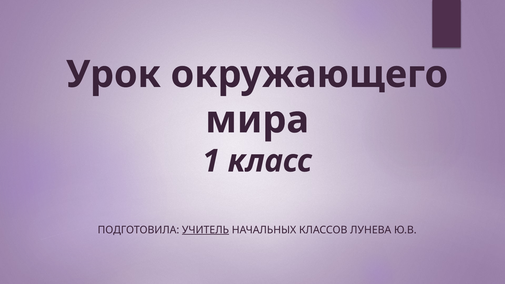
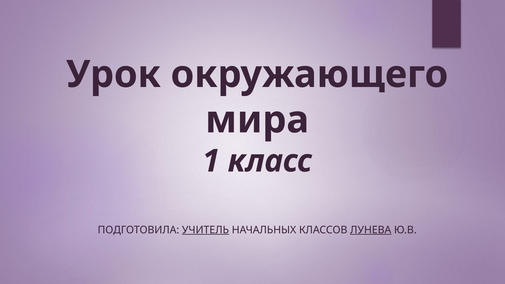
ЛУНЕВА underline: none -> present (371, 230)
